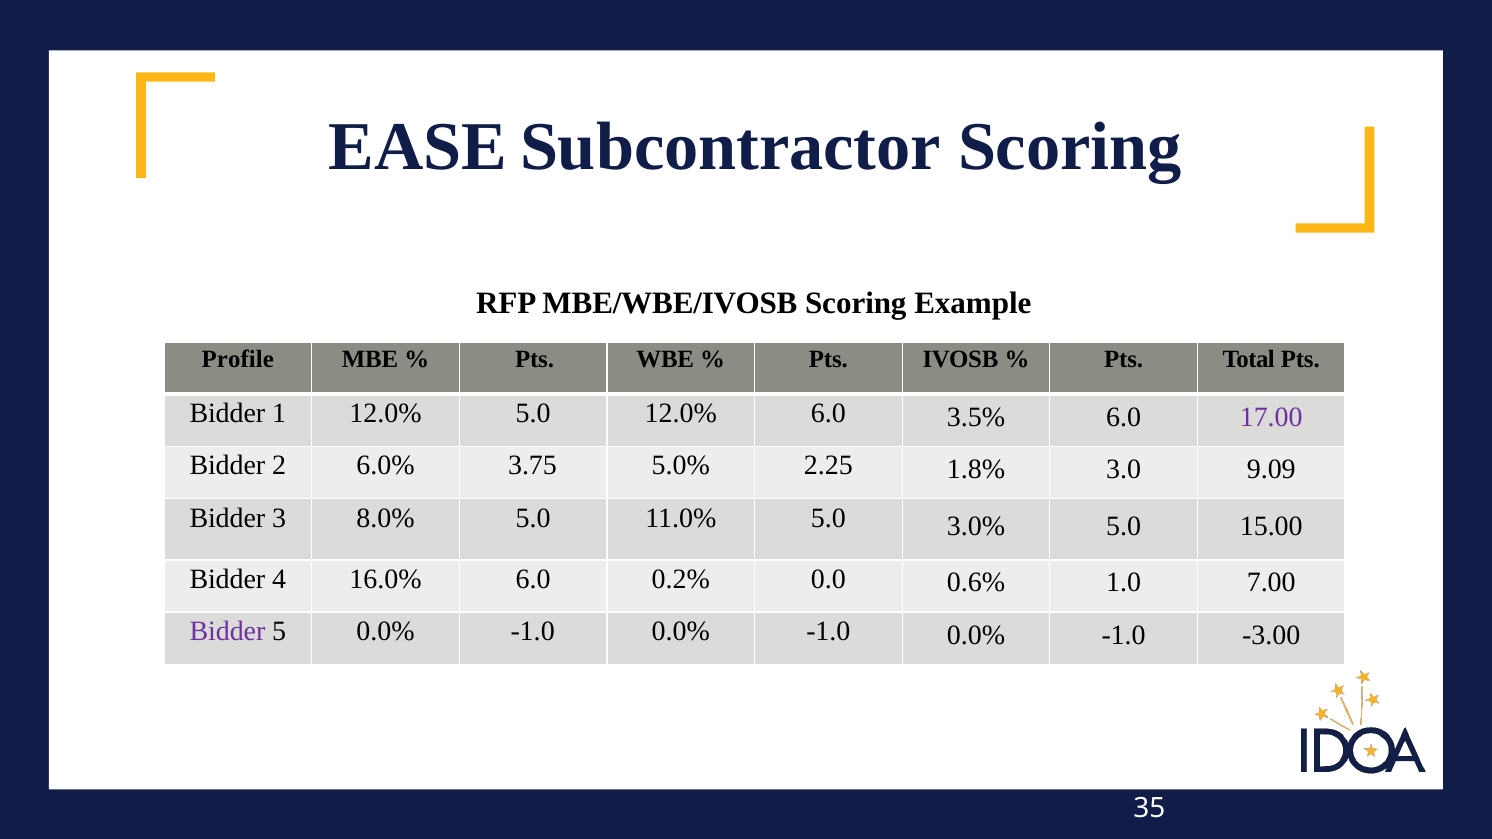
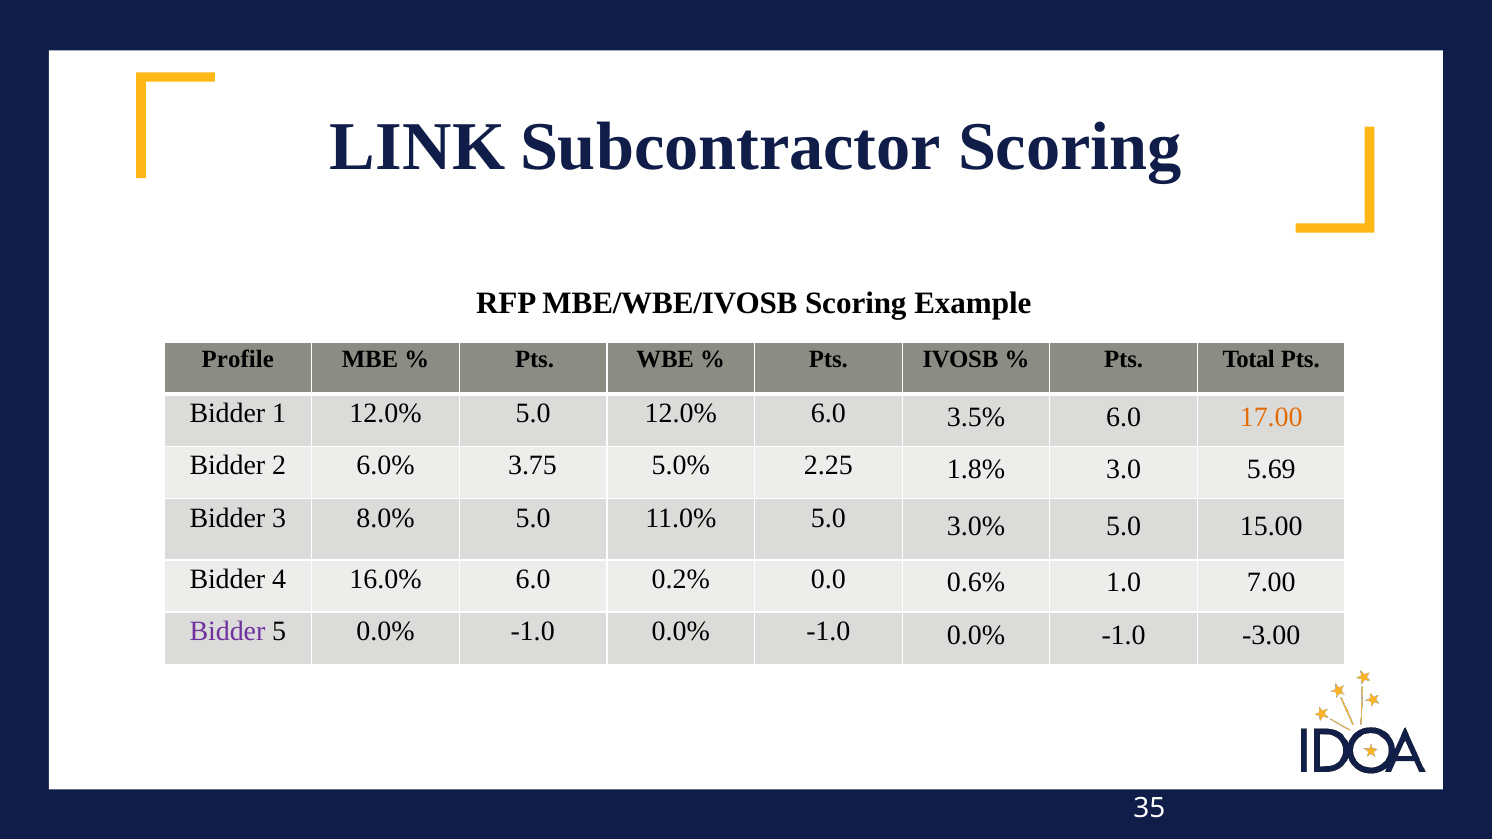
EASE: EASE -> LINK (417, 147)
17.00 colour: purple -> orange (1271, 417)
9.09: 9.09 -> 5.69 (1271, 469)
